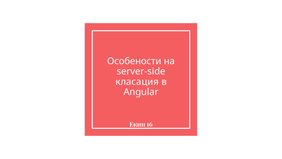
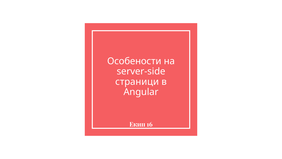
класация: класация -> страници (137, 82)
